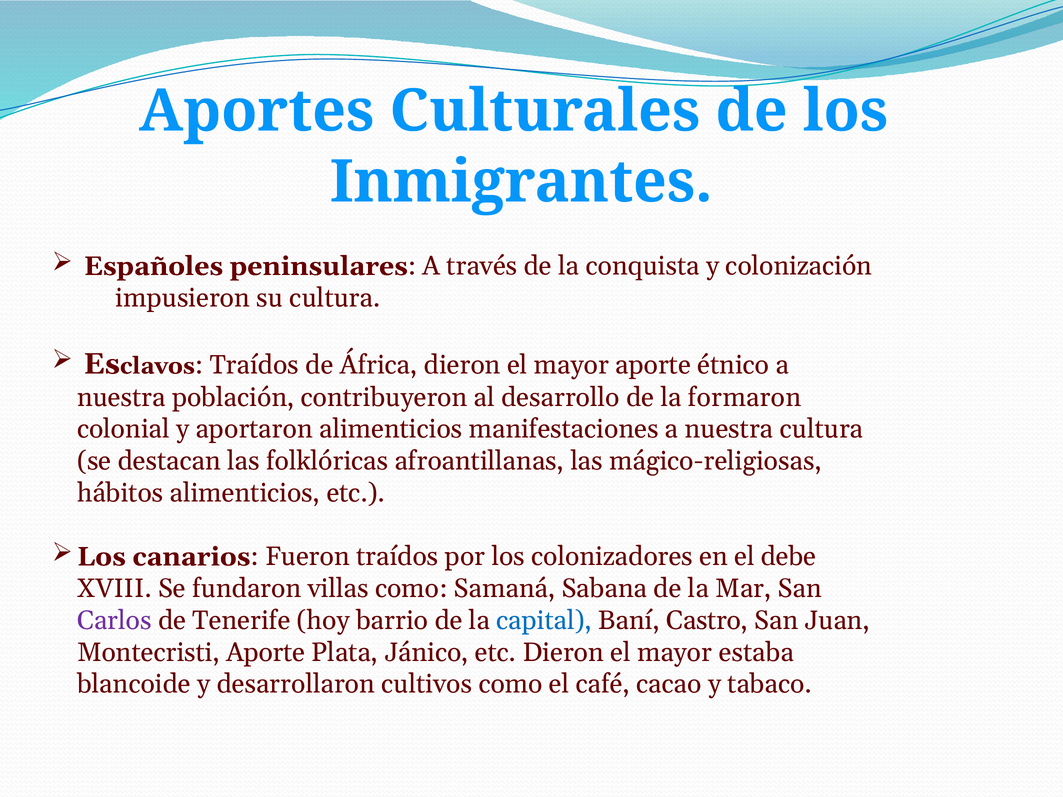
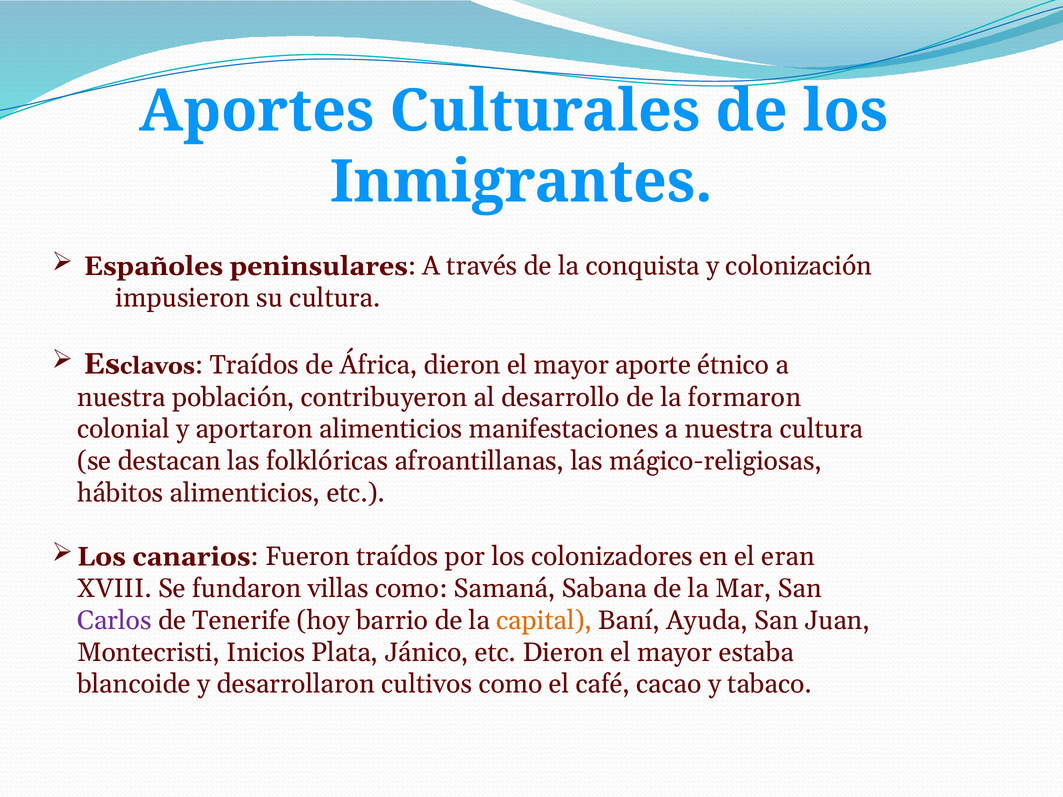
debe: debe -> eran (788, 557)
capital colour: blue -> orange (544, 621)
Castro: Castro -> Ayuda (707, 621)
Montecristi Aporte: Aporte -> Inicios (266, 653)
